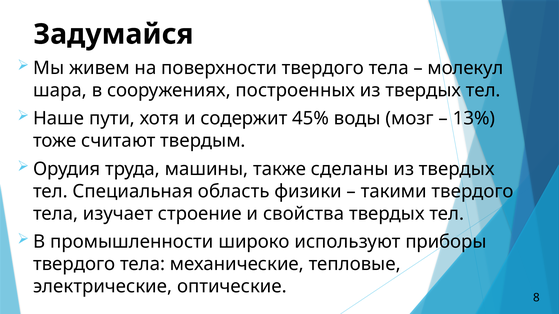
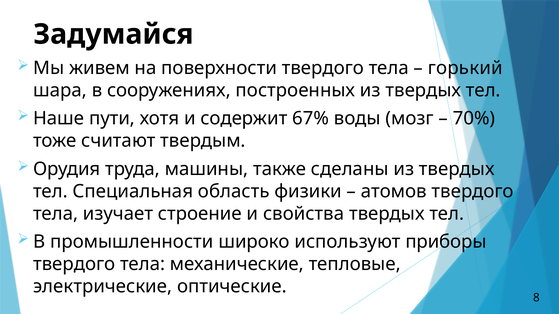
молекул: молекул -> горький (465, 68)
45%: 45% -> 67% (311, 119)
13%: 13% -> 70% (474, 119)
такими: такими -> атомов (394, 191)
